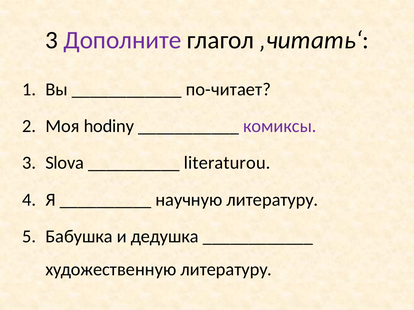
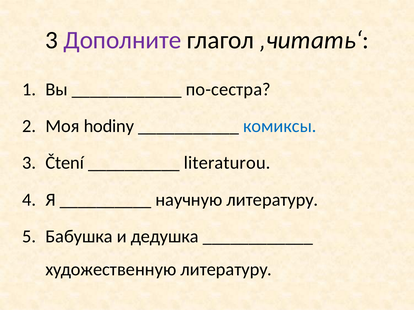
по-читает: по-читает -> по-сестра (228, 89)
комиксы colour: purple -> blue (280, 126)
Slova: Slova -> Čtení (65, 163)
